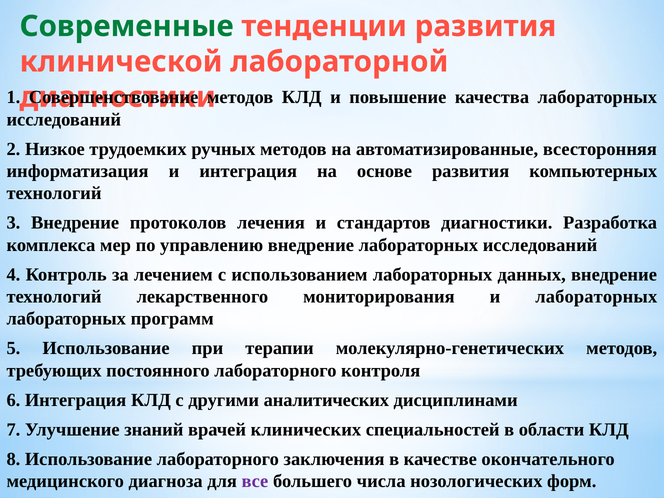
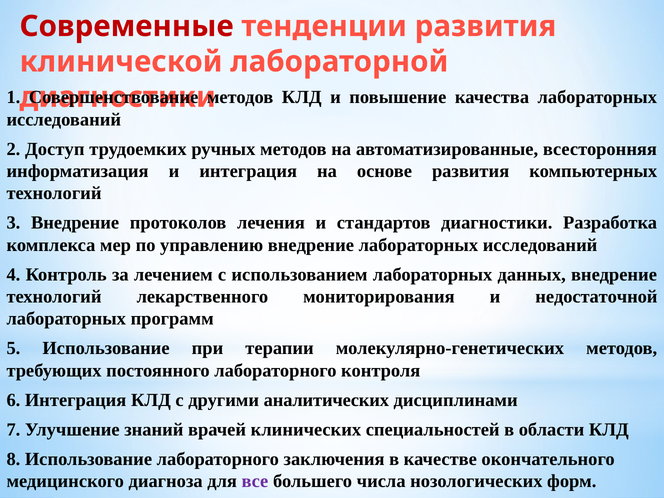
Современные colour: green -> red (127, 26)
Низкое: Низкое -> Доступ (55, 149)
и лабораторных: лабораторных -> недостаточной (596, 297)
